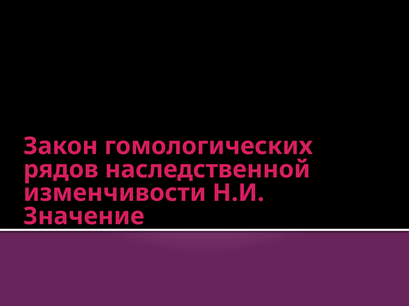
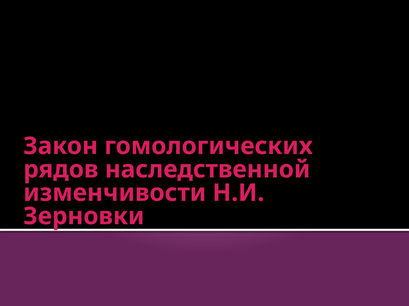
Значение: Значение -> Зерновки (84, 217)
